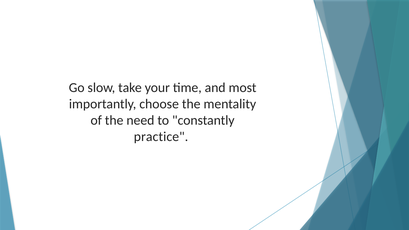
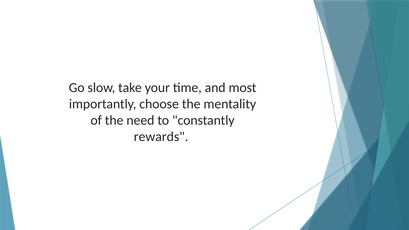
practice: practice -> rewards (161, 137)
